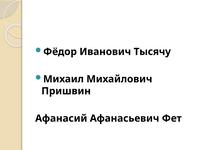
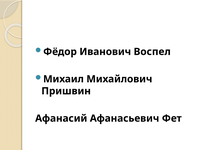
Тысячу: Тысячу -> Воспел (152, 52)
